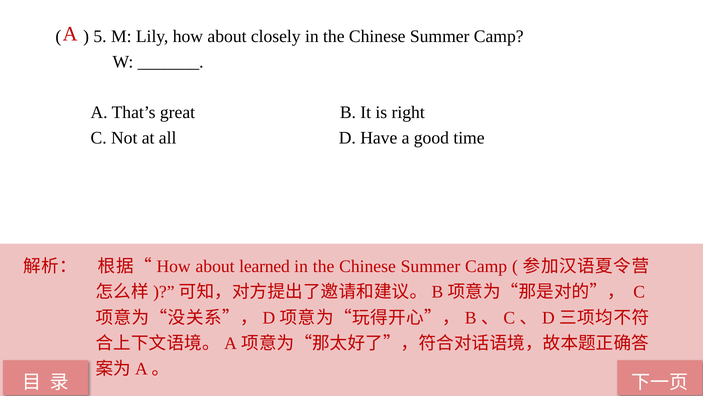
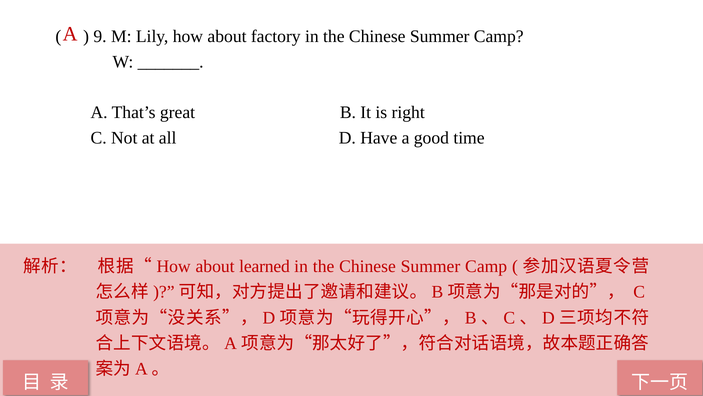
5: 5 -> 9 (100, 36)
closely: closely -> factory (276, 36)
